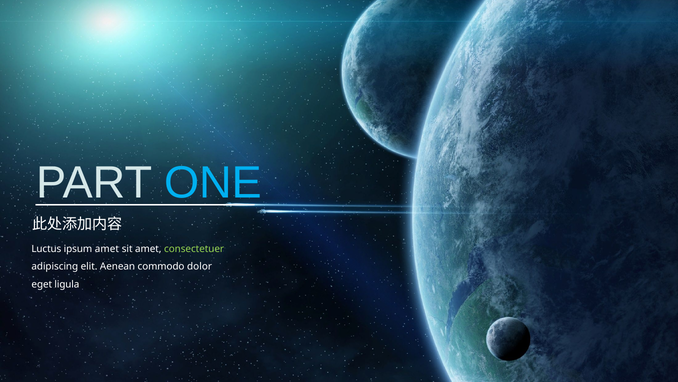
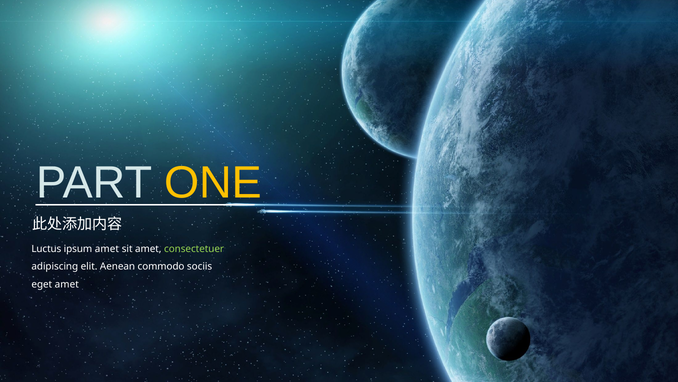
ONE colour: light blue -> yellow (213, 183)
dolor: dolor -> sociis (200, 266)
eget ligula: ligula -> amet (67, 284)
